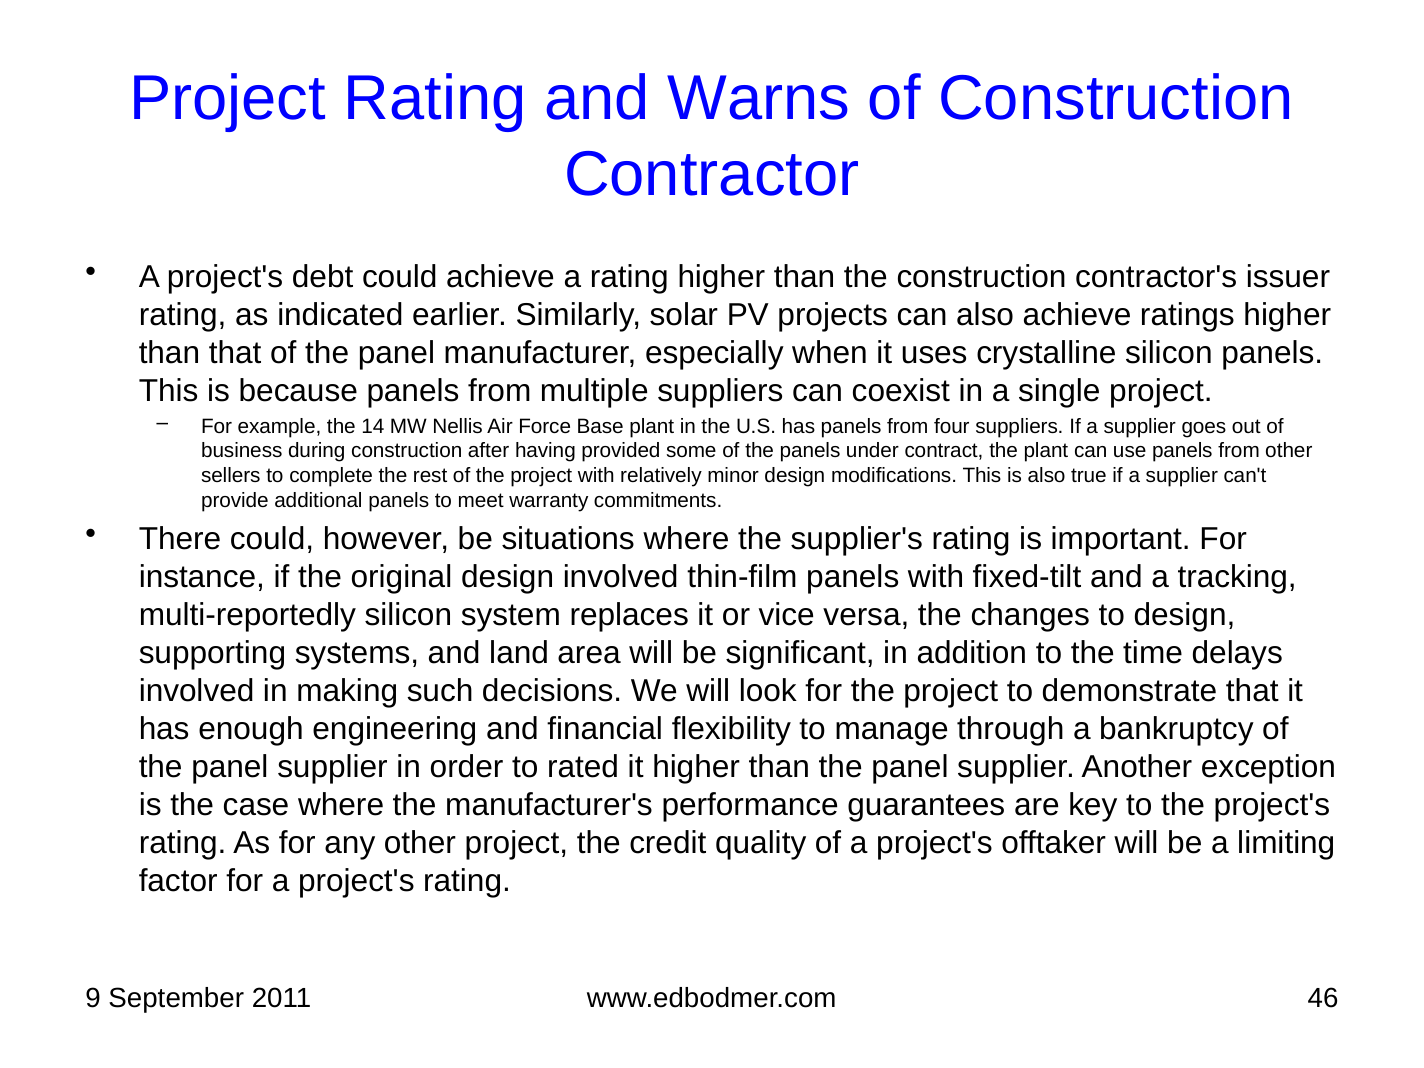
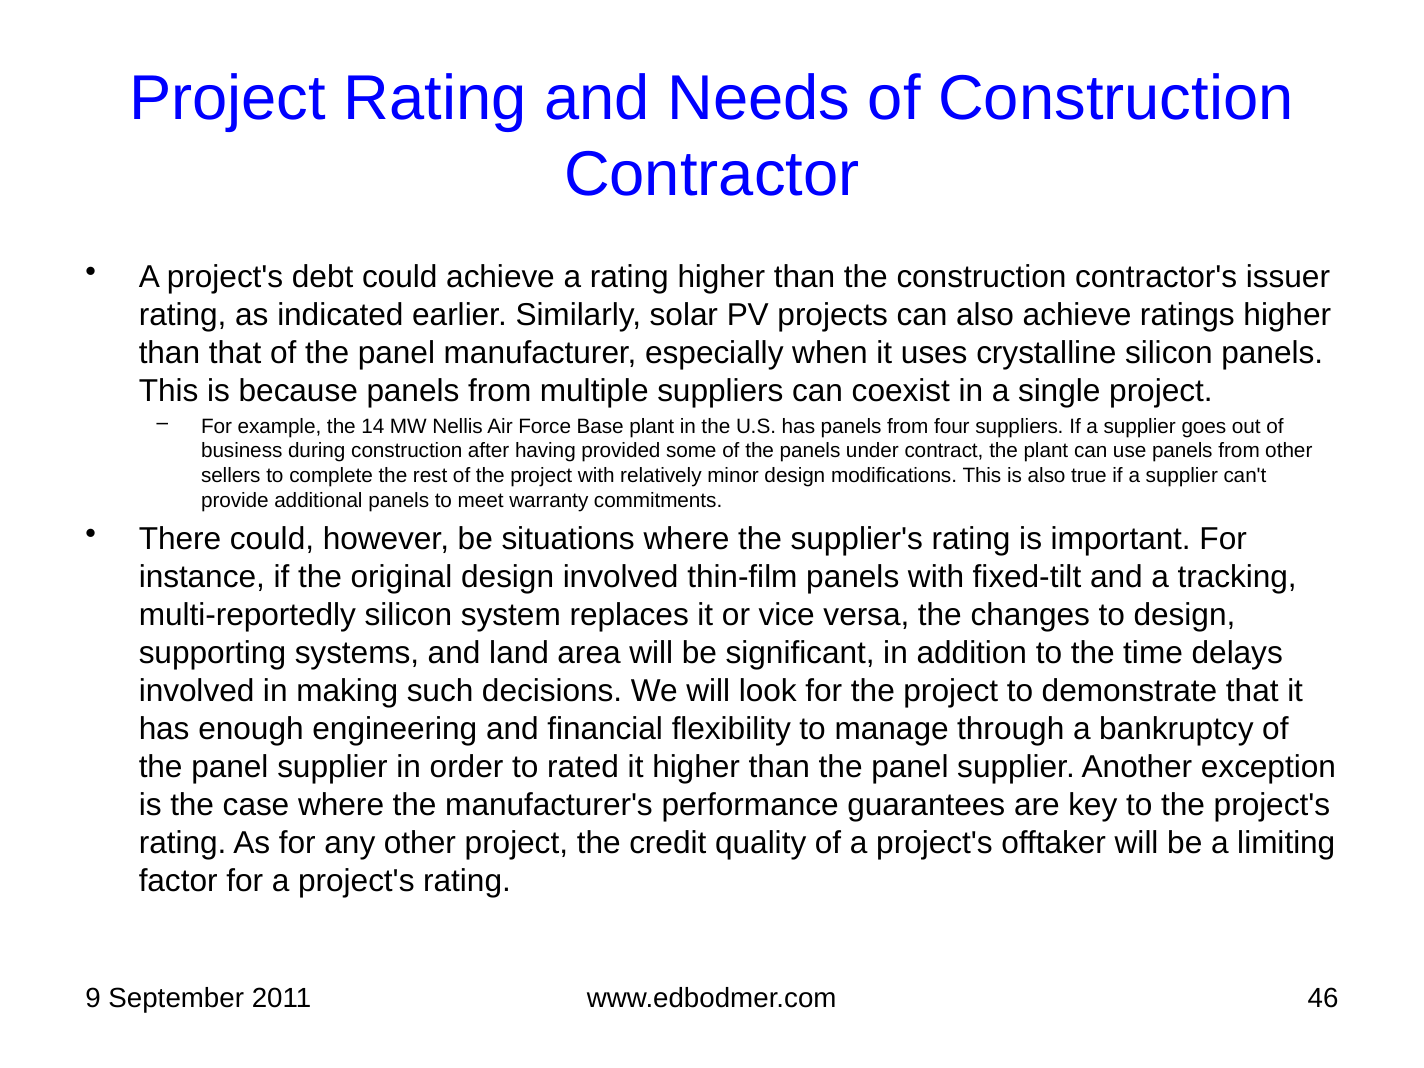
Warns: Warns -> Needs (759, 98)
